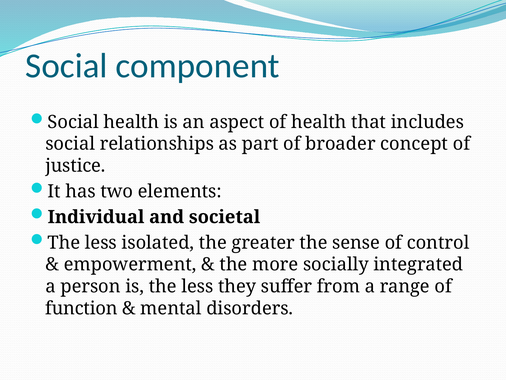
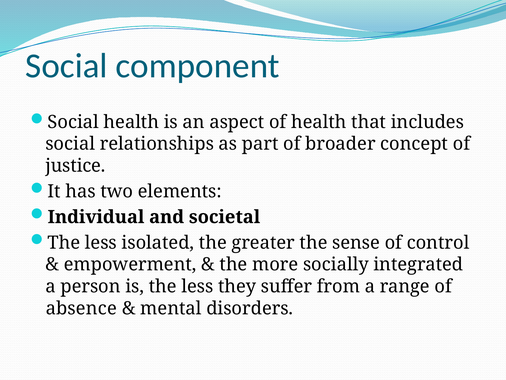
function: function -> absence (81, 308)
